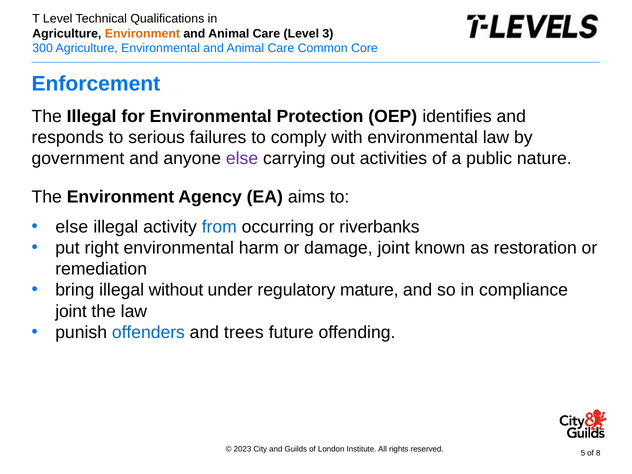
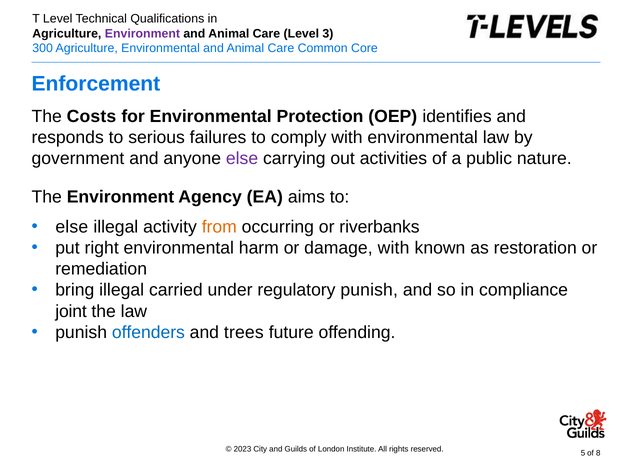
Environment colour: orange -> purple (142, 33)
The Illegal: Illegal -> Costs (91, 116)
from colour: blue -> orange (219, 227)
damage joint: joint -> with (394, 248)
without: without -> carried (176, 290)
regulatory mature: mature -> punish (369, 290)
